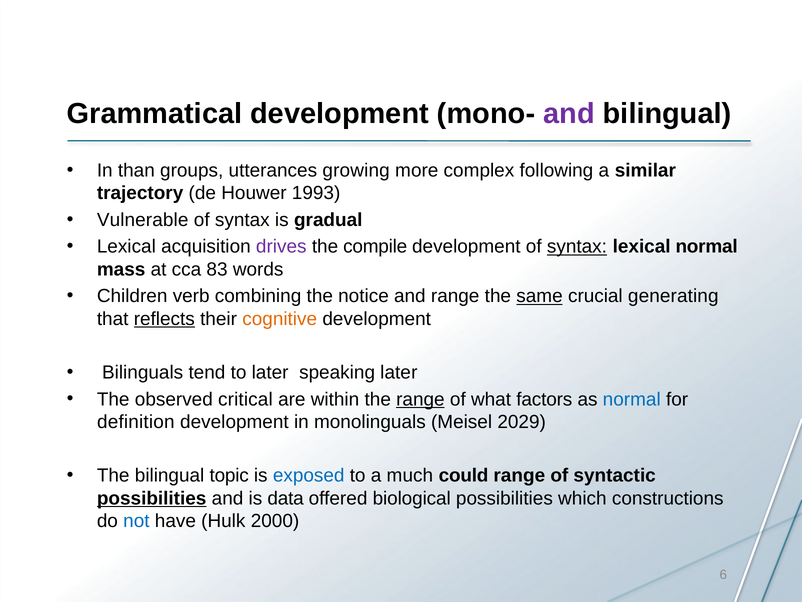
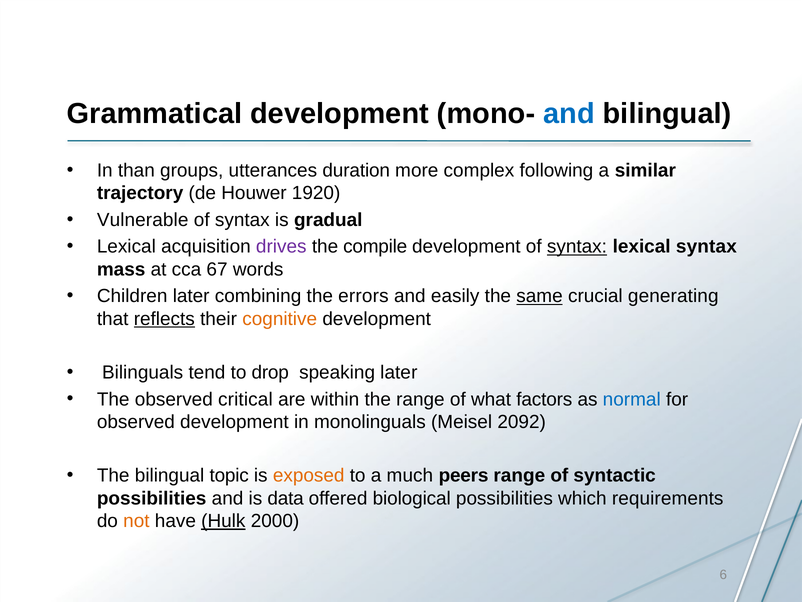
and colour: purple -> blue (569, 114)
growing: growing -> duration (356, 170)
1993: 1993 -> 1920 (316, 193)
lexical normal: normal -> syntax (706, 247)
83: 83 -> 67 (217, 269)
Children verb: verb -> later (191, 296)
notice: notice -> errors (363, 296)
and range: range -> easily (455, 296)
to later: later -> drop (270, 372)
range underline: present -> none (420, 399)
definition: definition -> observed (136, 422)
2029: 2029 -> 2092 (522, 422)
exposed colour: blue -> orange (309, 475)
could: could -> peers (464, 475)
possibilities underline: present -> none (152, 498)
constructions: constructions -> requirements (668, 498)
not colour: blue -> orange (136, 521)
Hulk underline: none -> present (223, 521)
